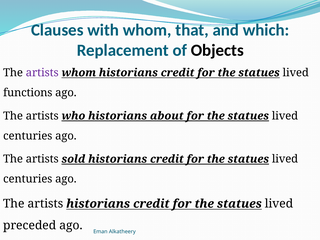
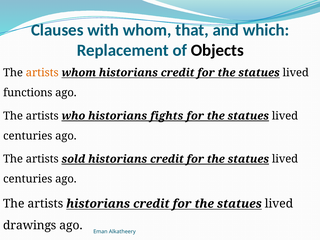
artists colour: purple -> orange (42, 73)
about: about -> fights (167, 116)
preceded: preceded -> drawings (30, 225)
